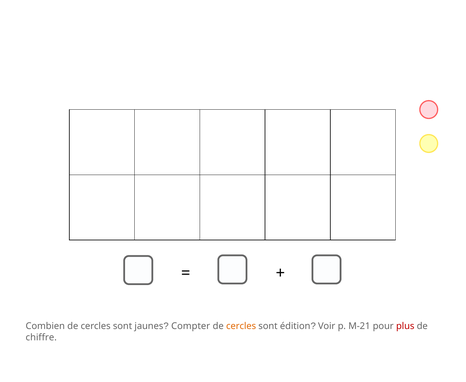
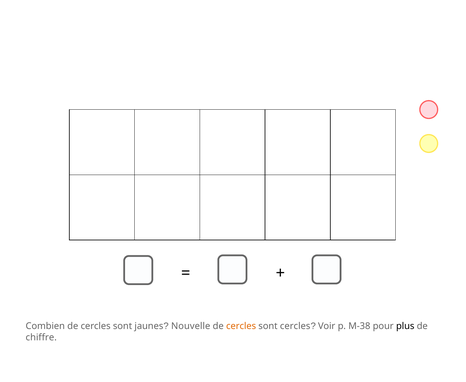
Compter: Compter -> Nouvelle (191, 326)
sont édition: édition -> cercles (295, 326)
M-21: M-21 -> M-38 (359, 326)
plus colour: red -> black (405, 326)
